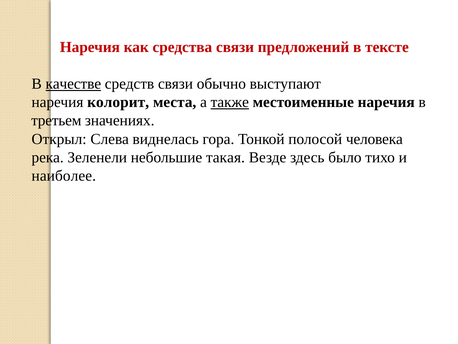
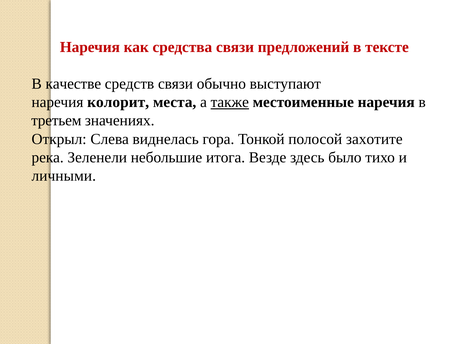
качестве underline: present -> none (73, 84)
человека: человека -> захотите (374, 139)
такая: такая -> итога (226, 157)
наиболее: наиболее -> личными (64, 175)
